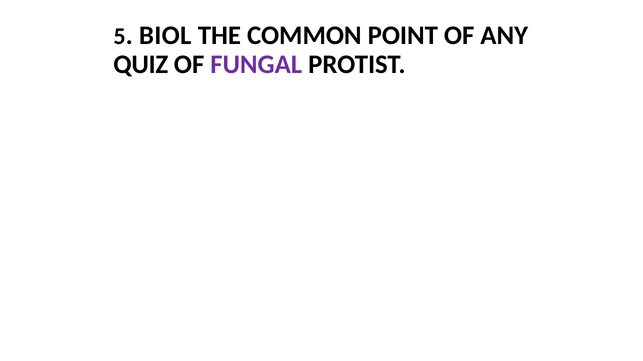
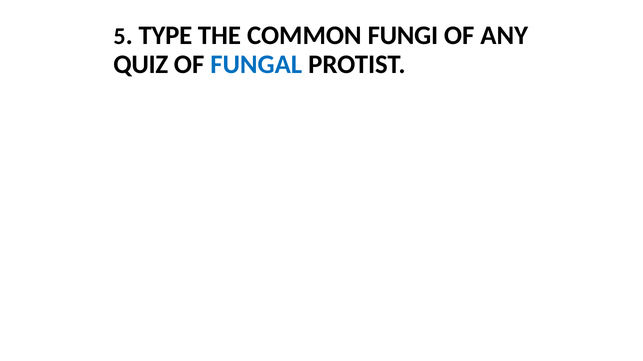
BIOL: BIOL -> TYPE (165, 36)
POINT: POINT -> FUNGI (403, 36)
FUNGAL colour: purple -> blue (256, 65)
